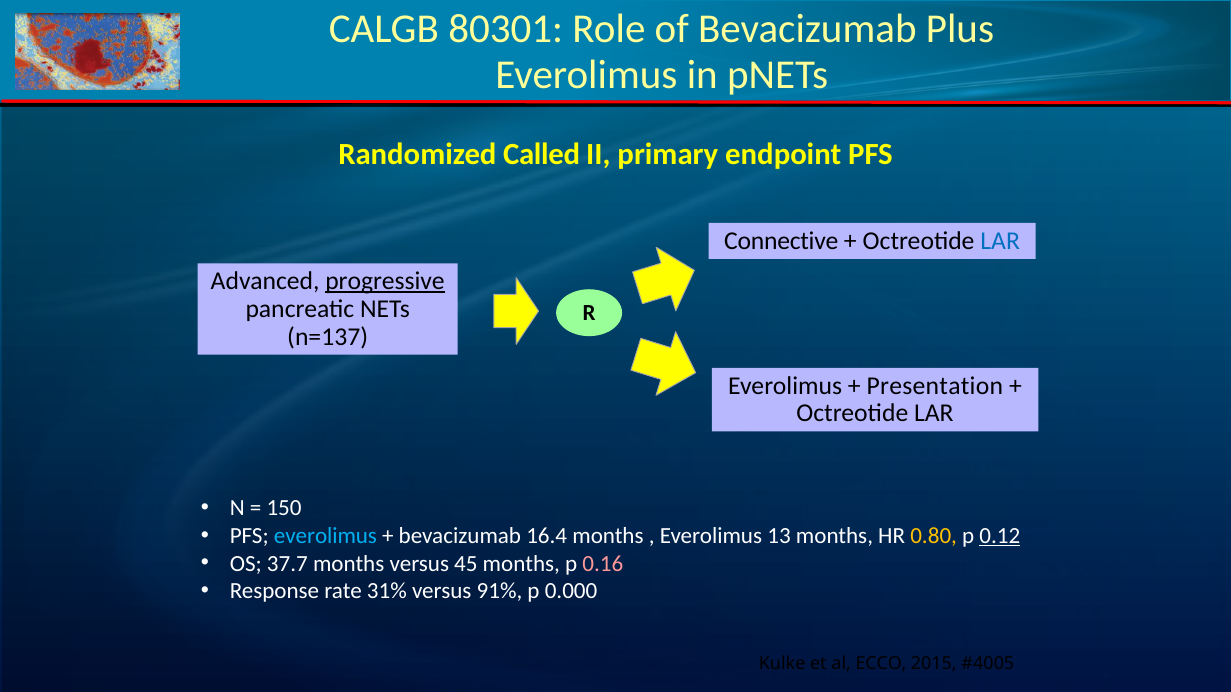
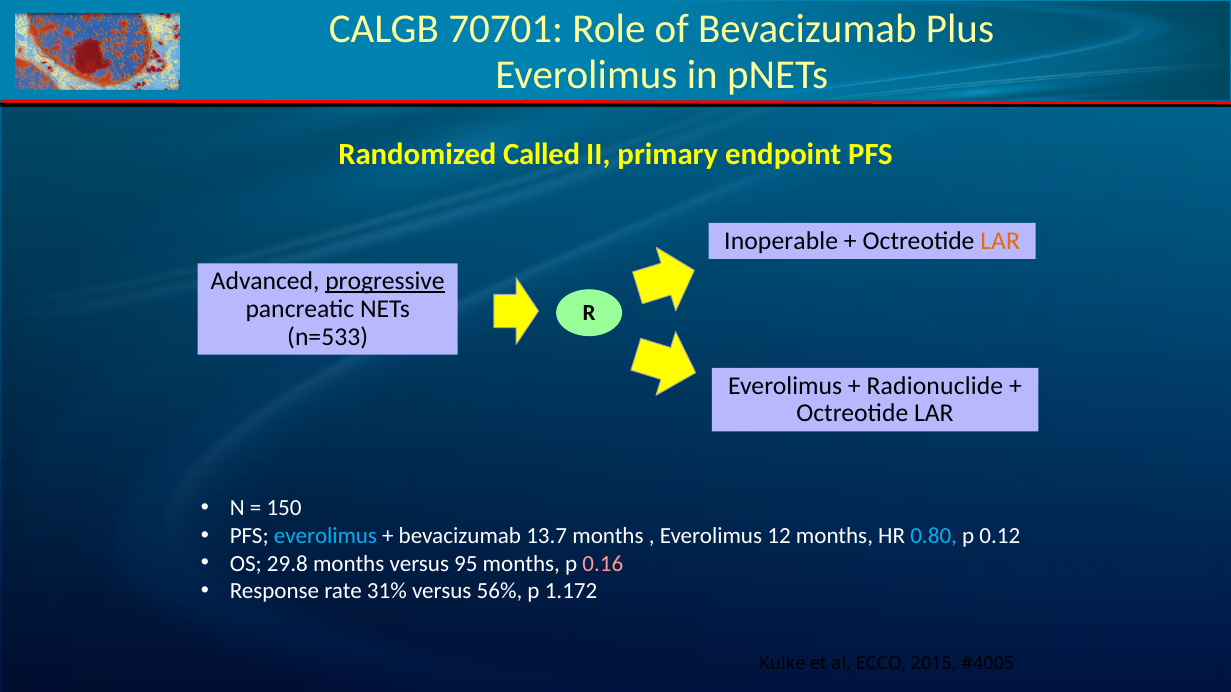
80301: 80301 -> 70701 (506, 29)
Connective: Connective -> Inoperable (781, 241)
LAR colour: blue -> orange (1000, 241)
n=137: n=137 -> n=533 (328, 337)
Presentation: Presentation -> Radionuclide (935, 386)
16.4: 16.4 -> 13.7 (547, 536)
13: 13 -> 12 (779, 536)
0.80 colour: yellow -> light blue (934, 536)
0.12 underline: present -> none (1000, 536)
37.7: 37.7 -> 29.8 (287, 564)
45: 45 -> 95 (466, 564)
91%: 91% -> 56% (499, 592)
0.000: 0.000 -> 1.172 (571, 592)
